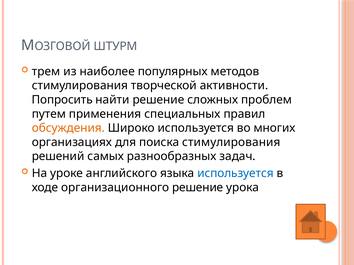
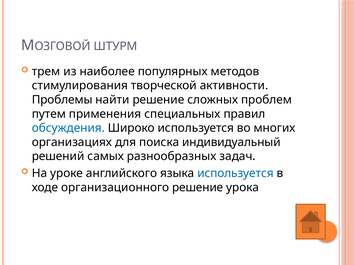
Попросить: Попросить -> Проблемы (62, 100)
обсуждения colour: orange -> blue (68, 128)
поиска стимулирования: стимулирования -> индивидуальный (231, 142)
